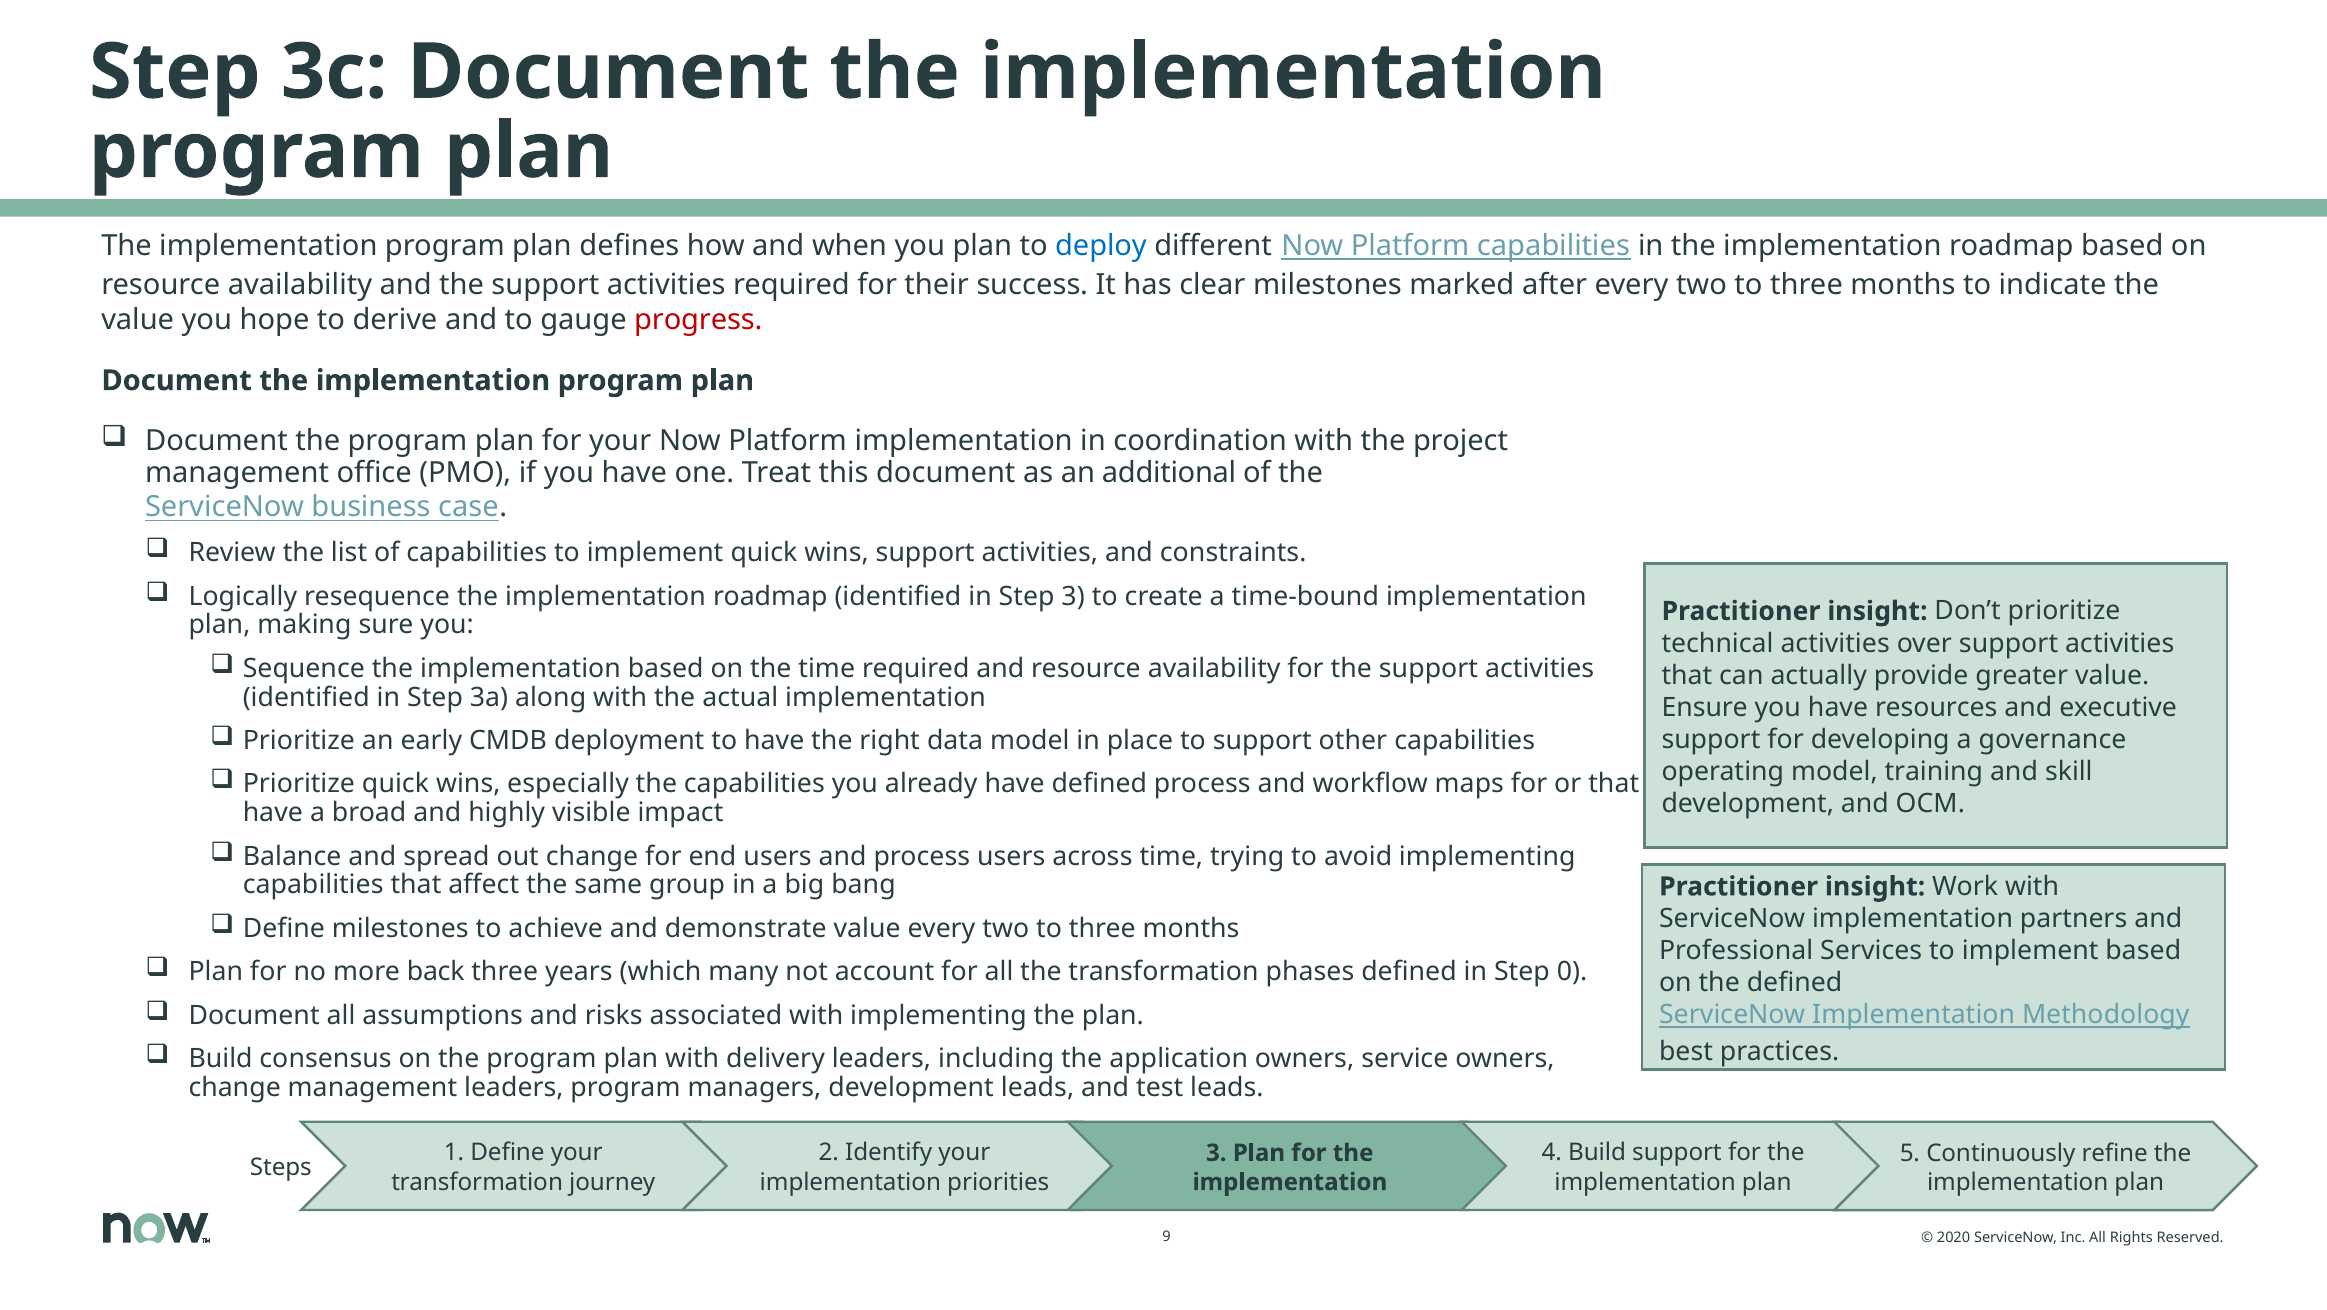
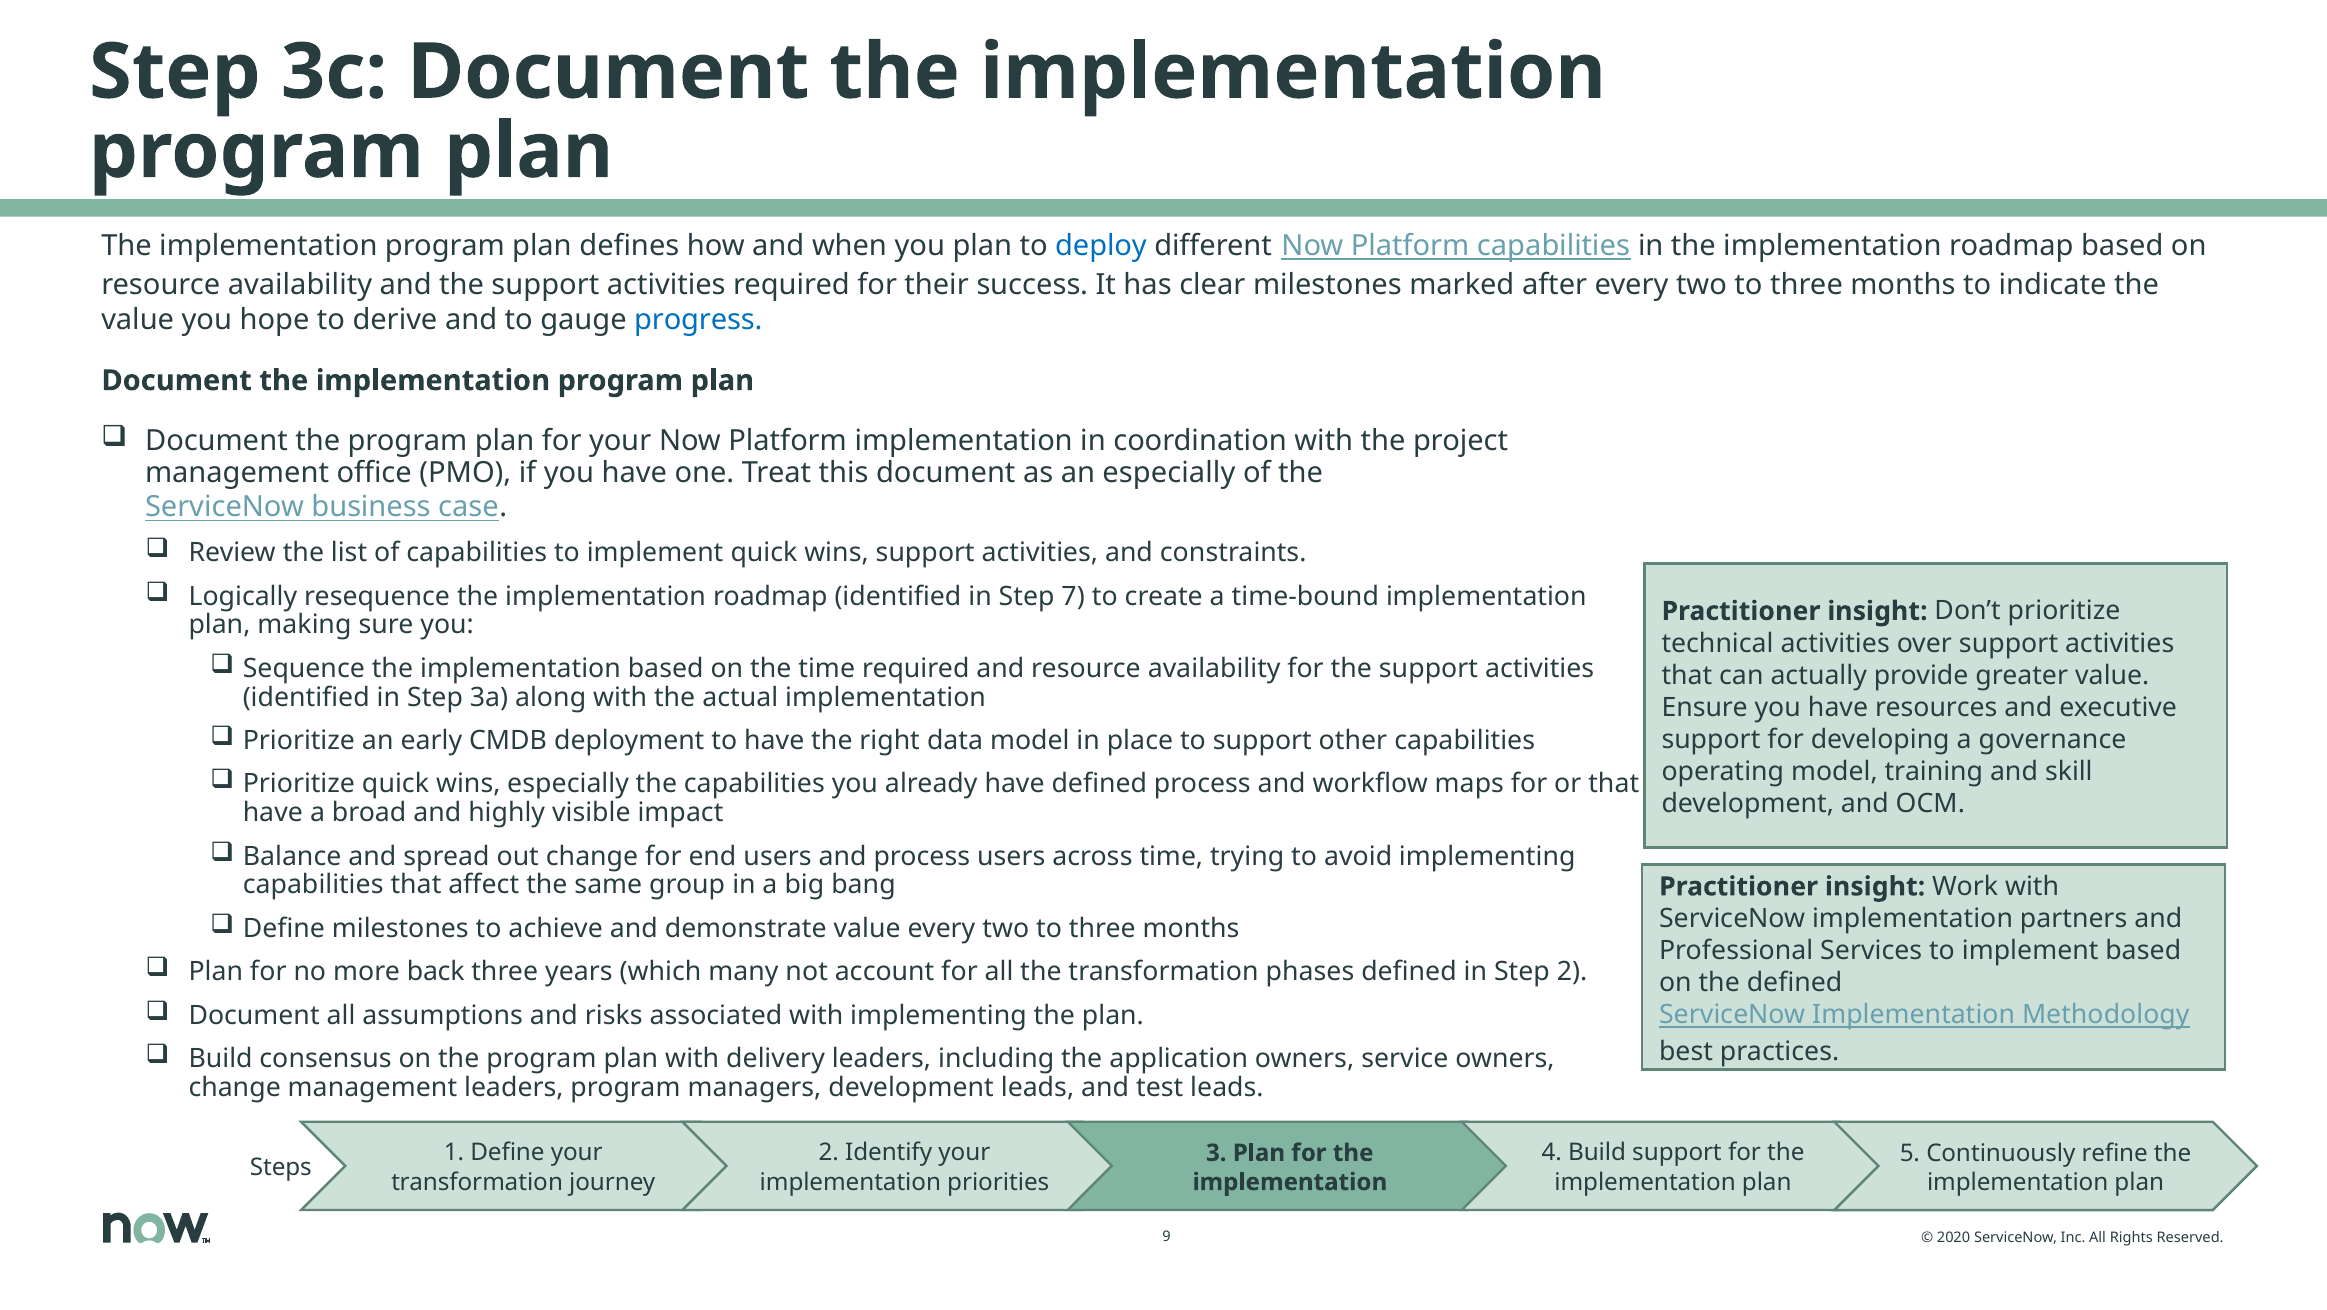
progress colour: red -> blue (698, 320)
an additional: additional -> especially (1169, 472)
Step 3: 3 -> 7 (1073, 596)
Step 0: 0 -> 2 (1572, 971)
